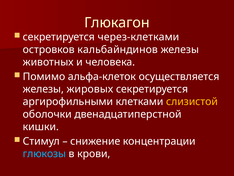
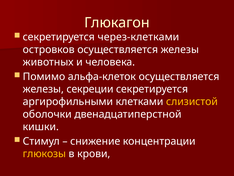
островков кальбайндинов: кальбайндинов -> осуществляется (118, 49)
жировых: жировых -> секреции (90, 89)
глюкозы colour: light blue -> yellow (44, 153)
